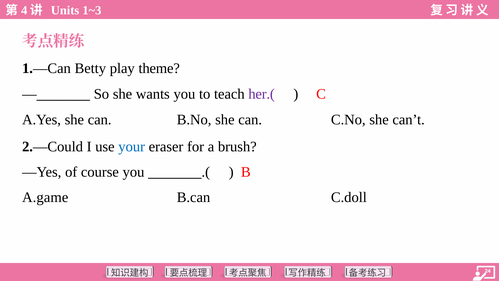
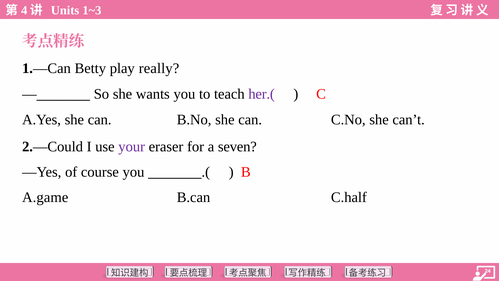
theme: theme -> really (159, 68)
your colour: blue -> purple (132, 146)
brush: brush -> seven (237, 146)
C.doll: C.doll -> C.half (349, 197)
